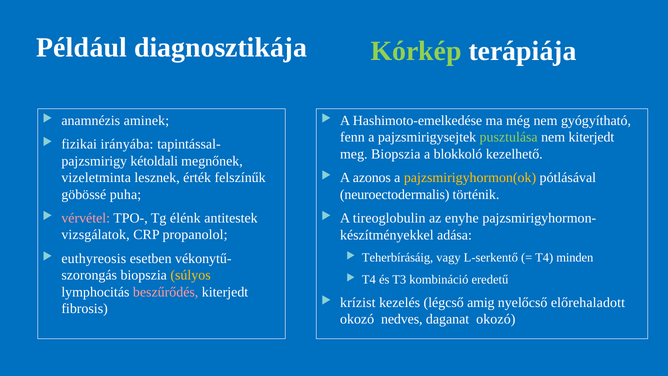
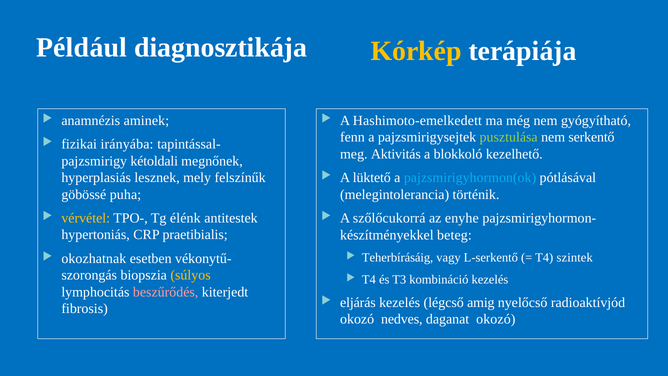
Kórkép colour: light green -> yellow (416, 51)
Hashimoto-emelkedése: Hashimoto-emelkedése -> Hashimoto-emelkedett (417, 120)
nem kiterjedt: kiterjedt -> serkentő (592, 137)
meg Biopszia: Biopszia -> Aktivitás (396, 154)
vizeletminta: vizeletminta -> hyperplasiás (96, 178)
érték: érték -> mely (197, 178)
azonos: azonos -> lüktető (372, 178)
pajzsmirigyhormon(ok colour: yellow -> light blue (470, 178)
neuroectodermalis: neuroectodermalis -> melegintolerancia (395, 194)
vérvétel colour: pink -> yellow (86, 218)
tireoglobulin: tireoglobulin -> szőlőcukorrá (389, 218)
vizsgálatok: vizsgálatok -> hypertoniás (96, 235)
propanolol: propanolol -> praetibialis (195, 235)
adása: adása -> beteg (454, 235)
minden: minden -> szintek (575, 258)
euthyreosis: euthyreosis -> okozhatnak (94, 258)
kombináció eredetű: eredetű -> kezelés (490, 280)
krízist: krízist -> eljárás (358, 302)
előrehaladott: előrehaladott -> radioaktívjód (588, 302)
